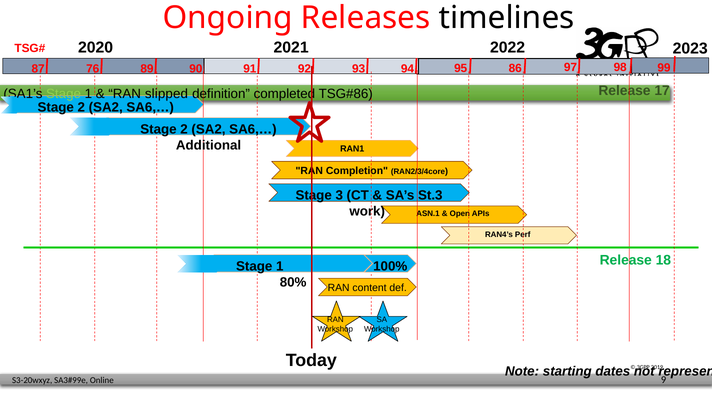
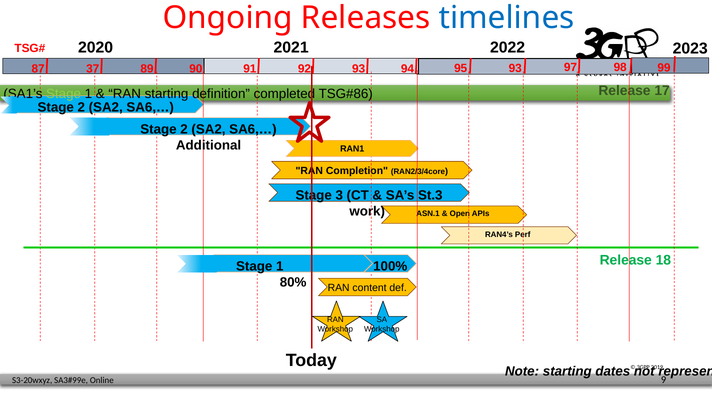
timelines colour: black -> blue (507, 18)
95 86: 86 -> 93 (515, 68)
76: 76 -> 37 (93, 69)
RAN slipped: slipped -> starting (167, 94)
